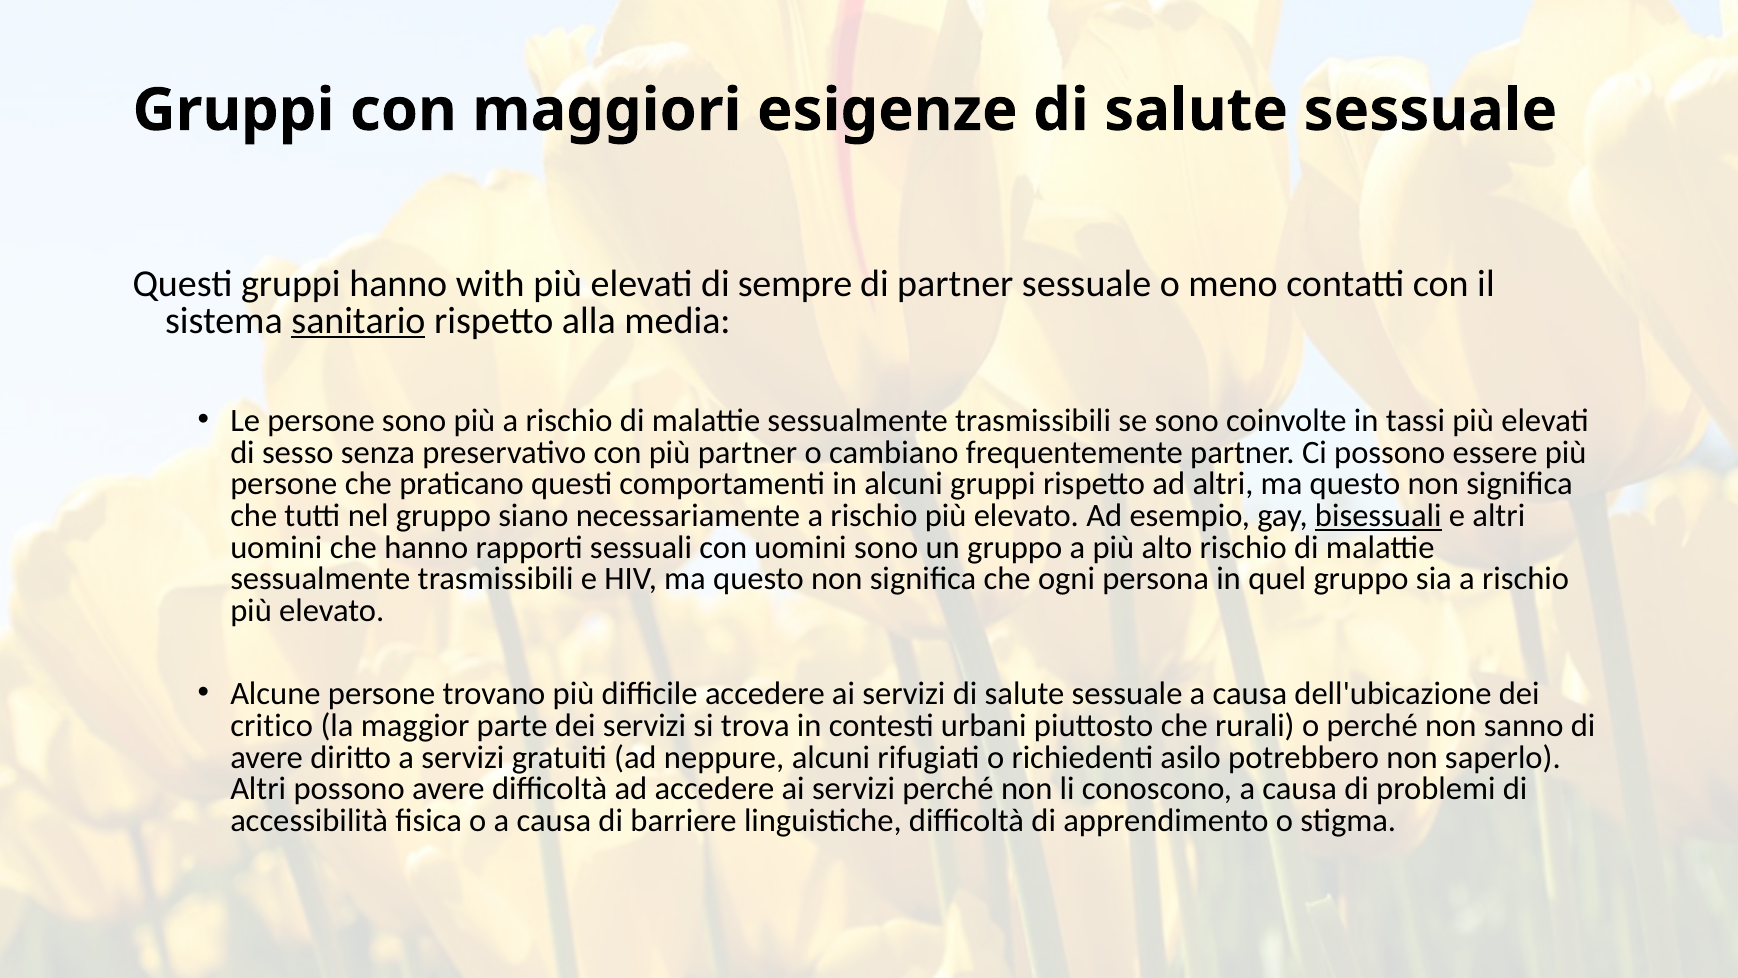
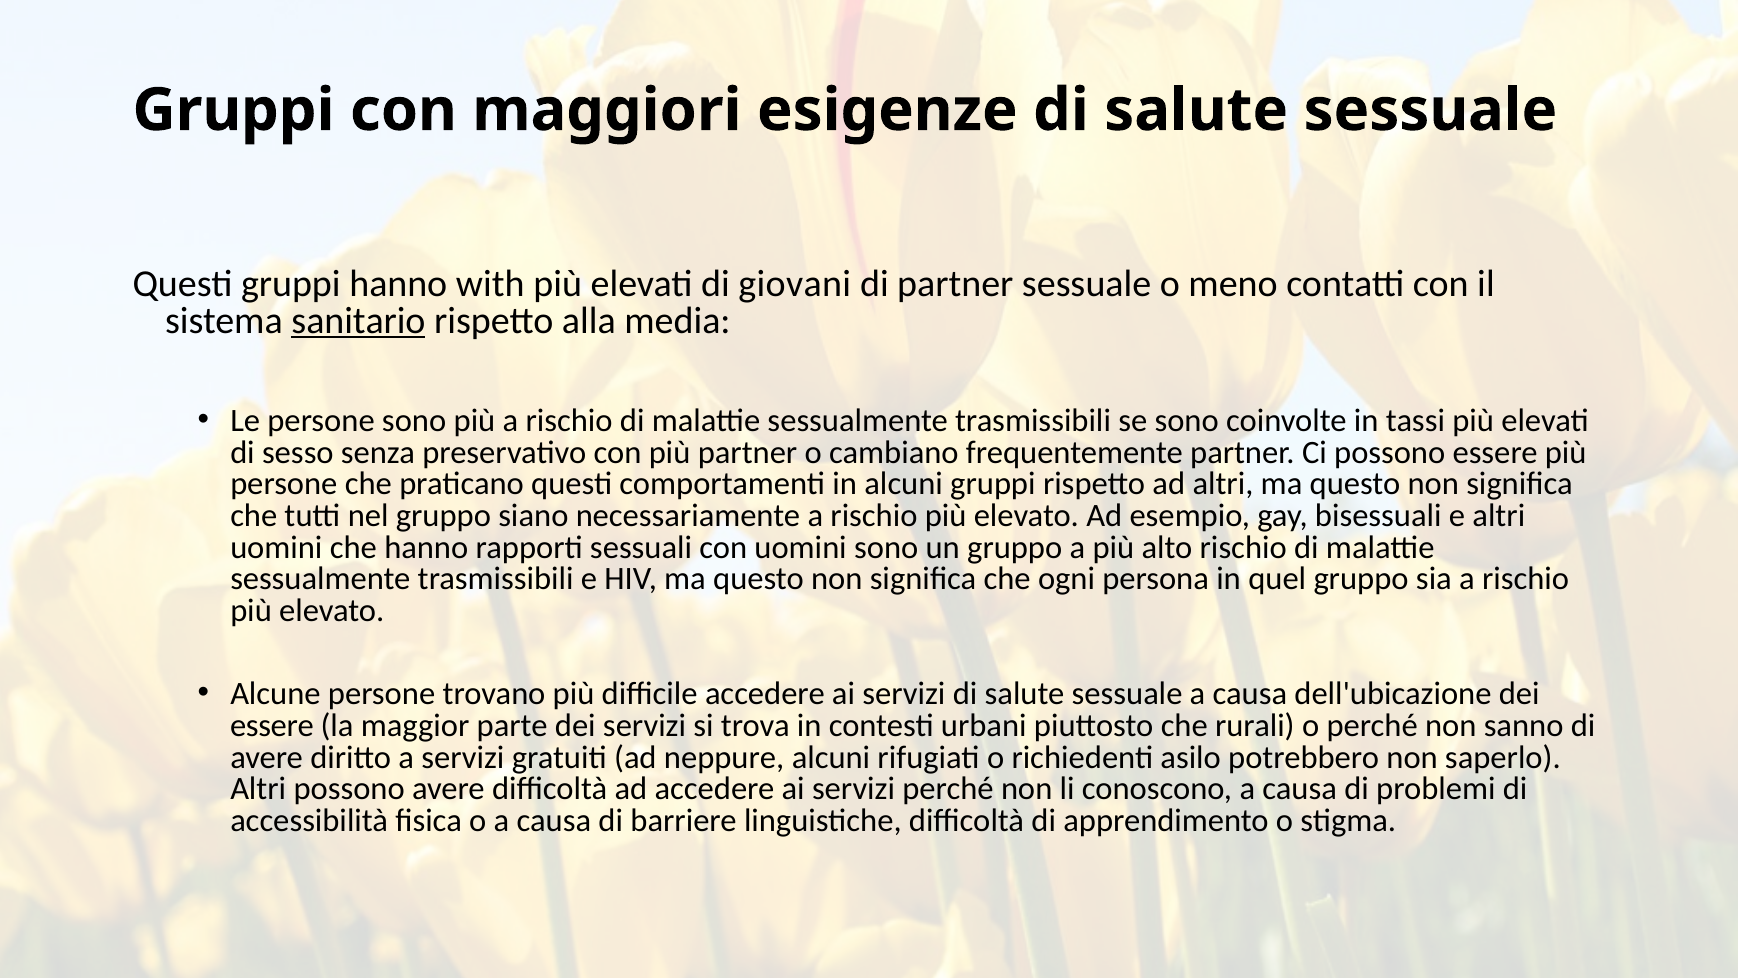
sempre: sempre -> giovani (795, 284)
bisessuali underline: present -> none (1378, 516)
critico: critico -> essere (272, 725)
